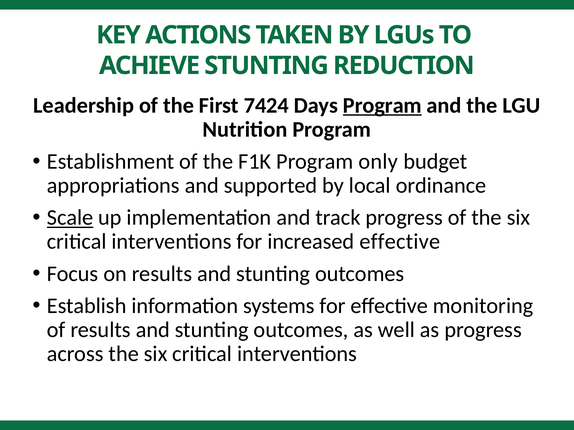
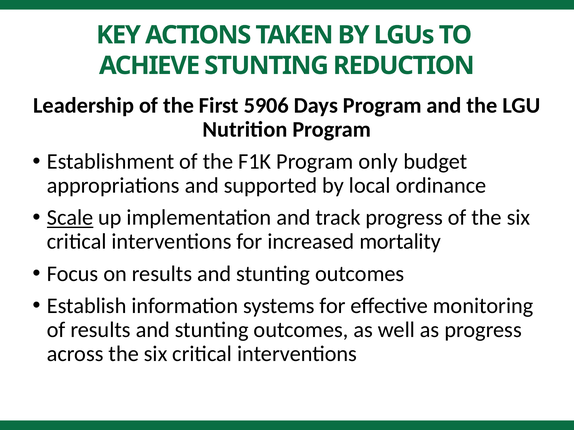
7424: 7424 -> 5906 (266, 106)
Program underline: present -> none (382, 106)
increased effective: effective -> mortality (400, 242)
